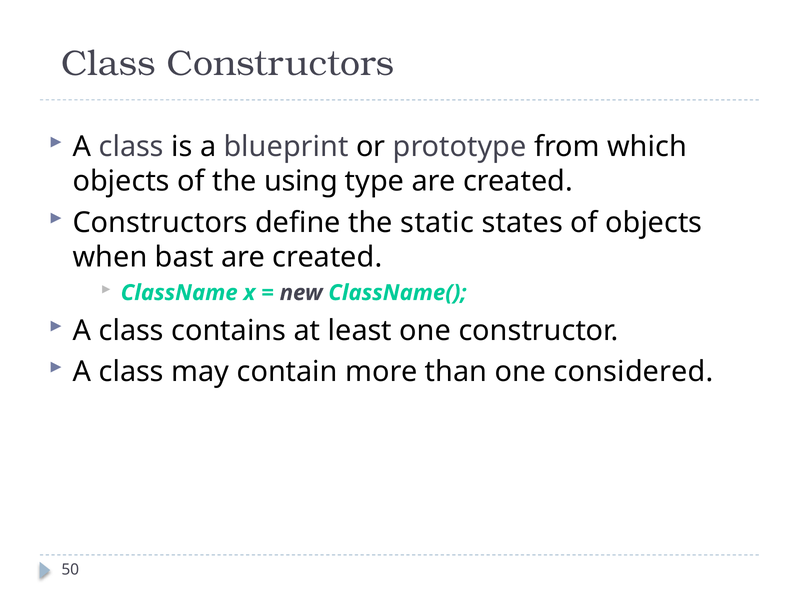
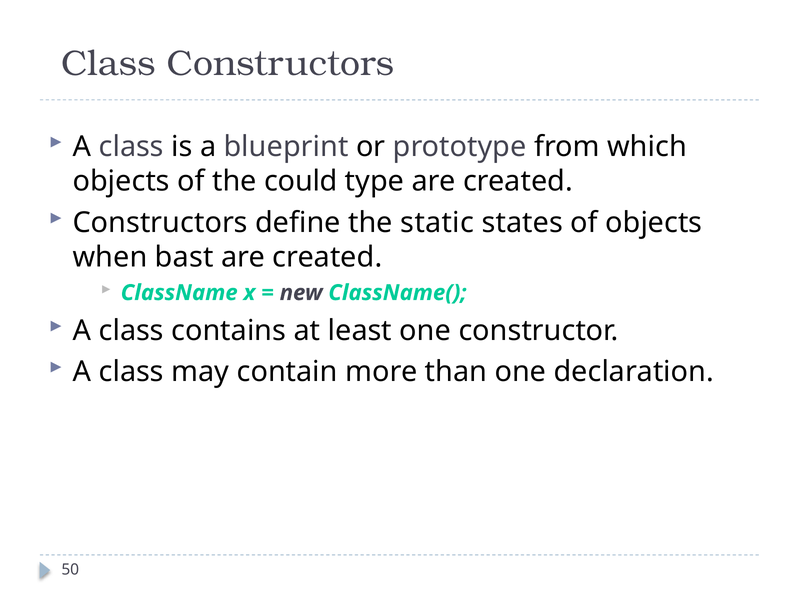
using: using -> could (301, 181)
considered: considered -> declaration (634, 372)
